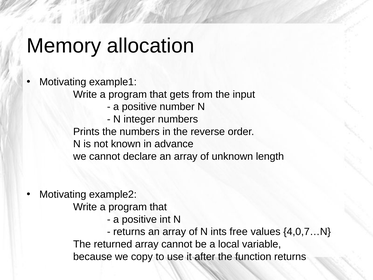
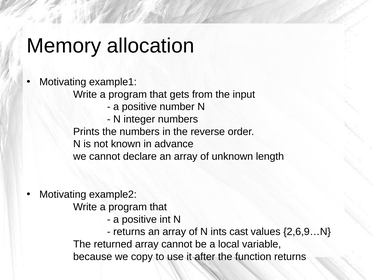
free: free -> cast (239, 232)
4,0,7…N: 4,0,7…N -> 2,6,9…N (307, 232)
